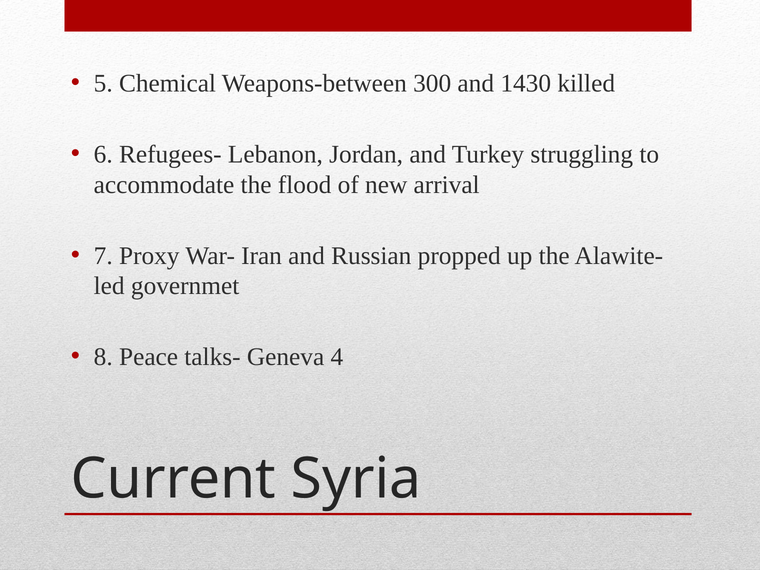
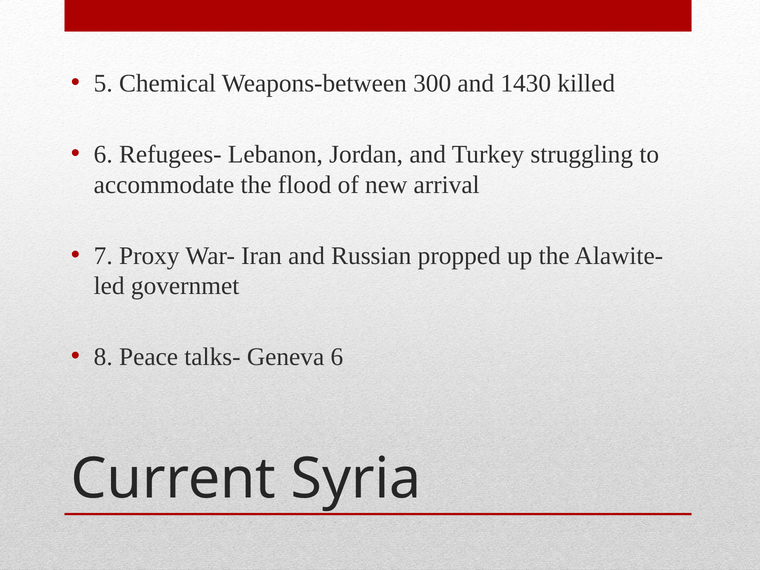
Geneva 4: 4 -> 6 (337, 357)
